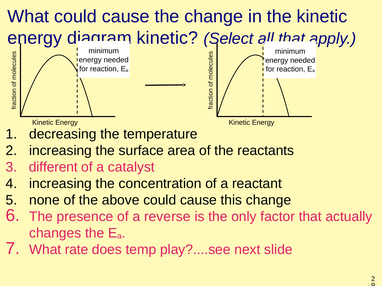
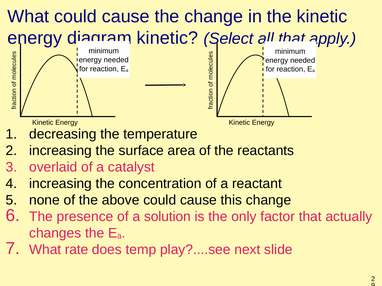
different: different -> overlaid (53, 167)
reverse: reverse -> solution (167, 217)
